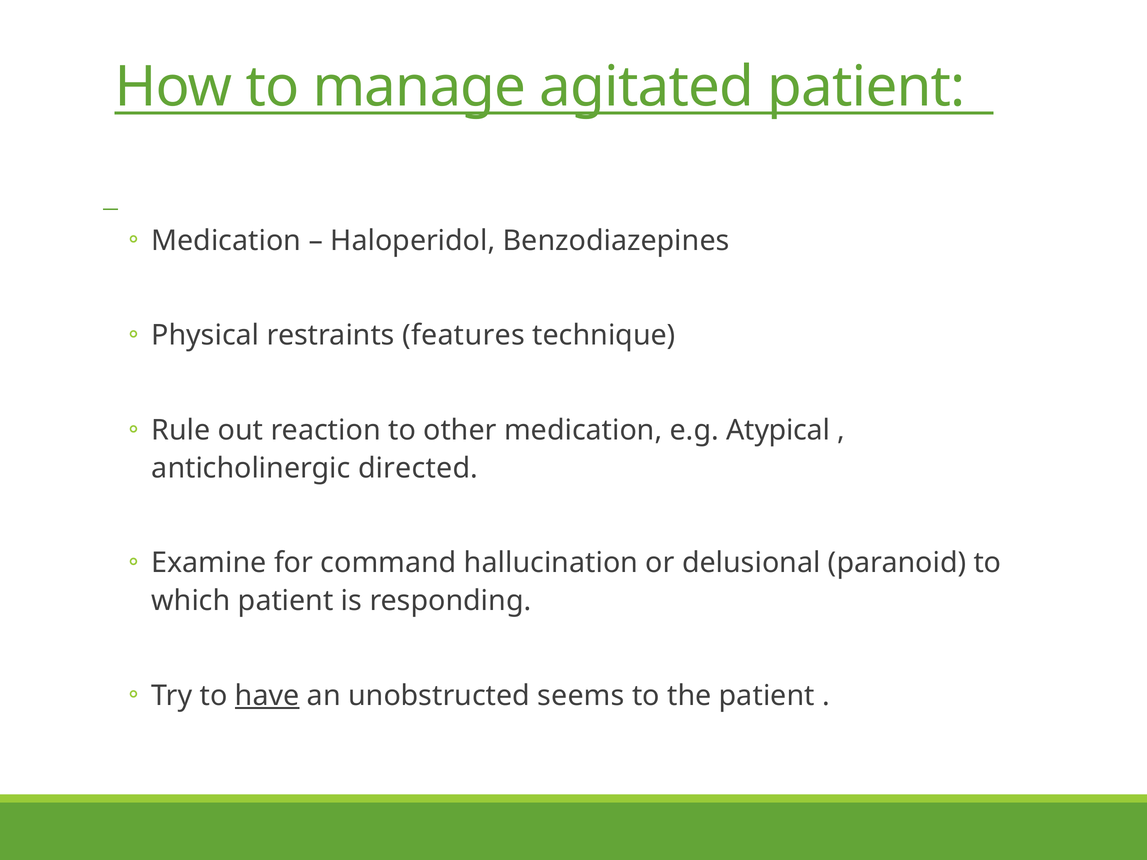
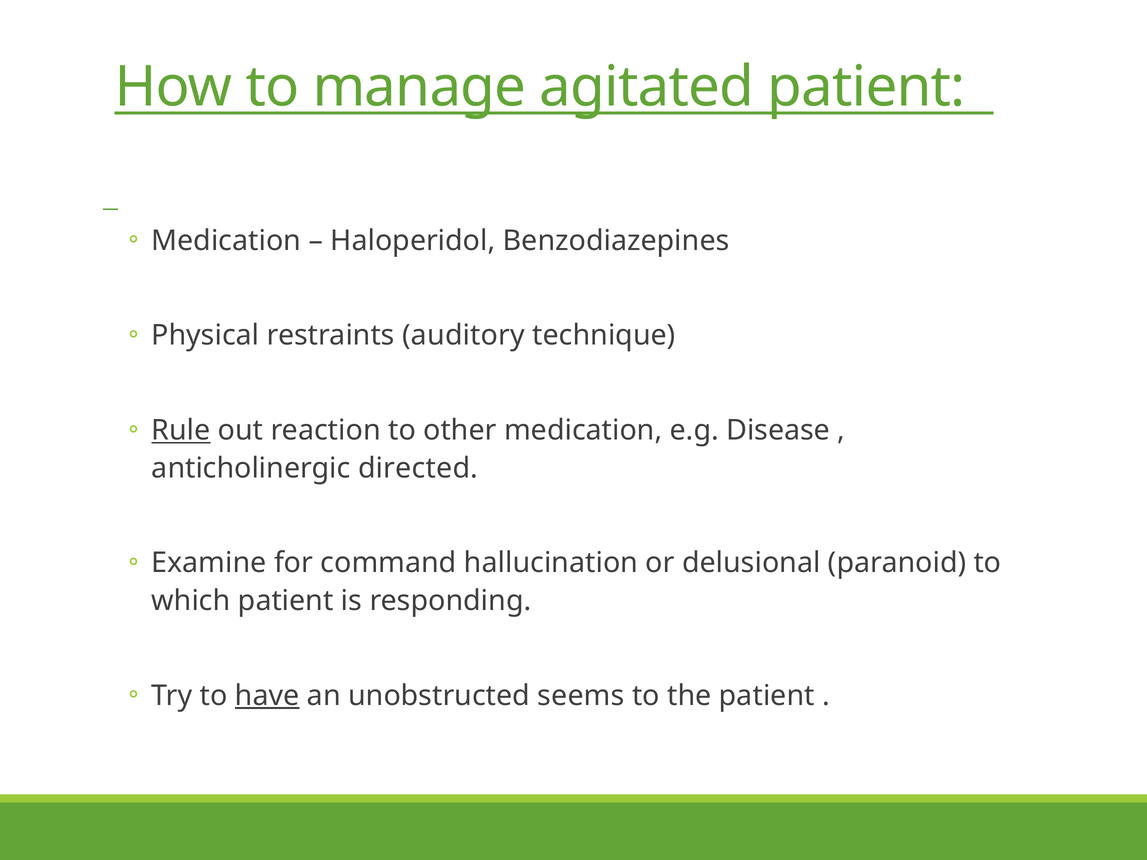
features: features -> auditory (464, 336)
Rule underline: none -> present (181, 430)
Atypical: Atypical -> Disease (778, 430)
